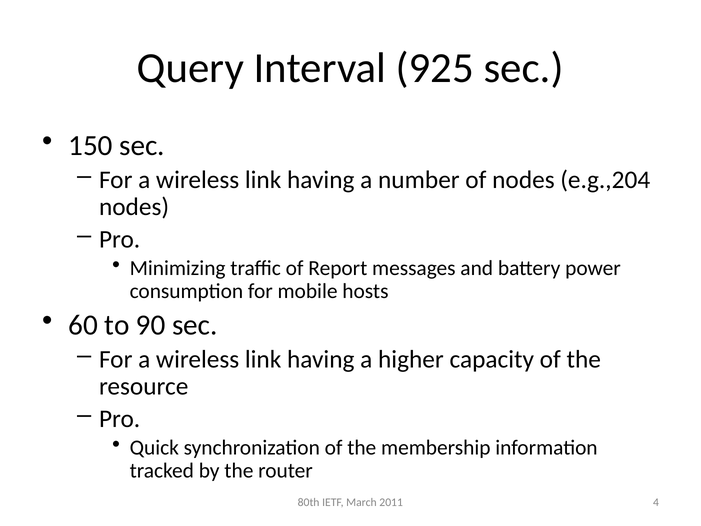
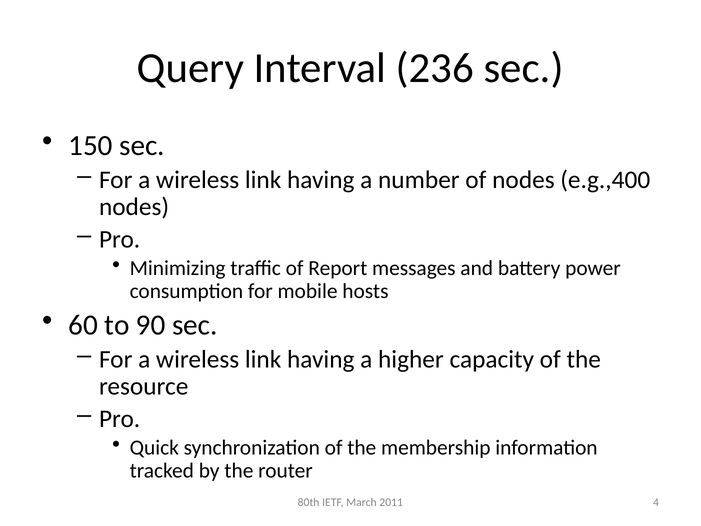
925: 925 -> 236 (435, 68)
e.g.,204: e.g.,204 -> e.g.,400 (605, 180)
